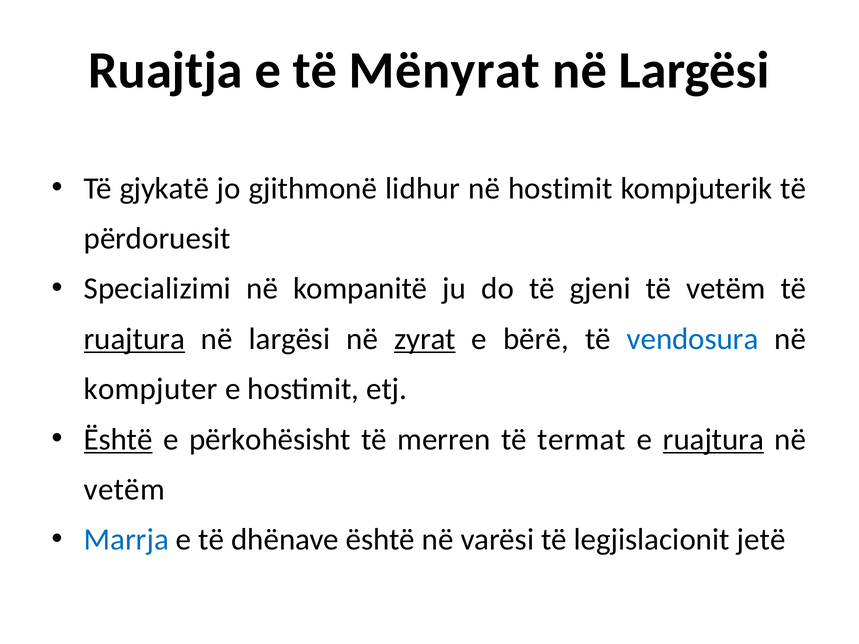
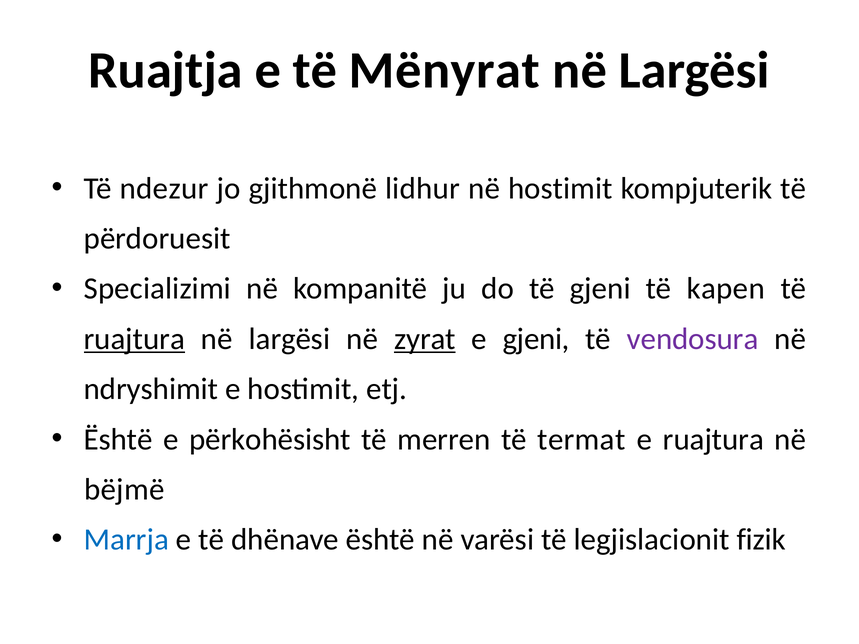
gjykatë: gjykatë -> ndezur (164, 188)
të vetëm: vetëm -> kapen (726, 289)
e bërë: bërë -> gjeni (536, 339)
vendosura colour: blue -> purple (693, 339)
kompjuter: kompjuter -> ndryshimit (151, 389)
Është underline: present -> none (118, 440)
ruajtura underline: present -> none (713, 440)
vetëm: vetëm -> bëjmë (124, 490)
jetë: jetë -> fizik (761, 540)
